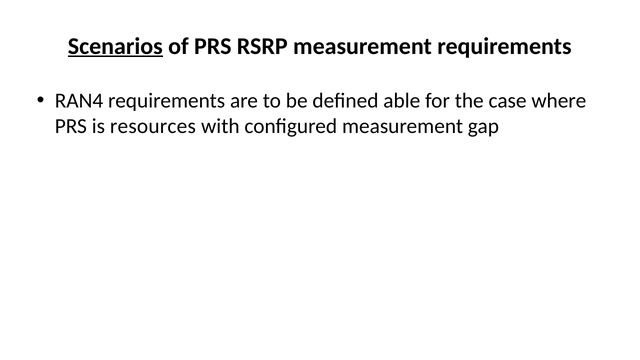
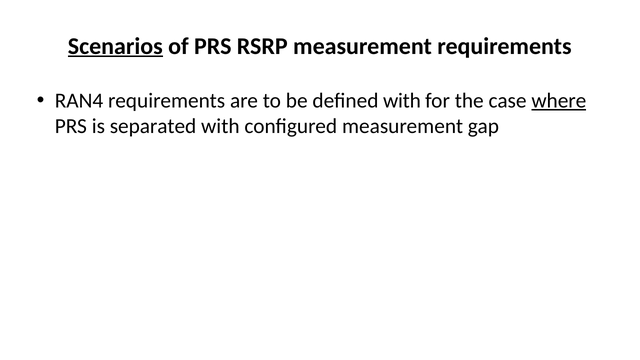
defined able: able -> with (402, 101)
where underline: none -> present (559, 101)
resources: resources -> separated (153, 126)
